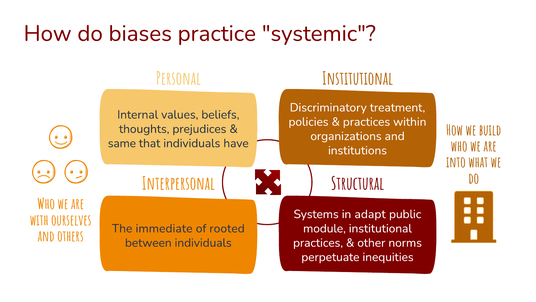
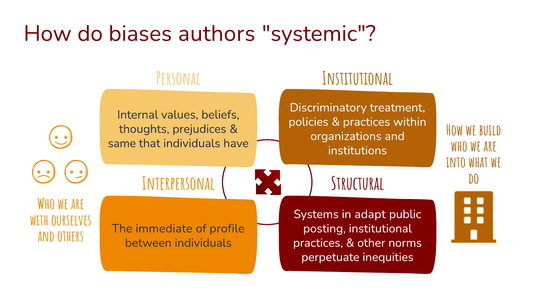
practice: practice -> authors (217, 33)
rooted: rooted -> profile (227, 228)
module: module -> posting (324, 228)
